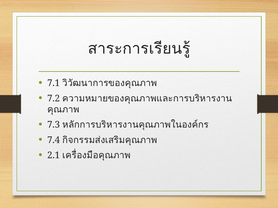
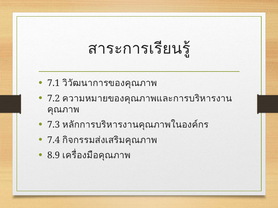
2.1: 2.1 -> 8.9 (54, 156)
